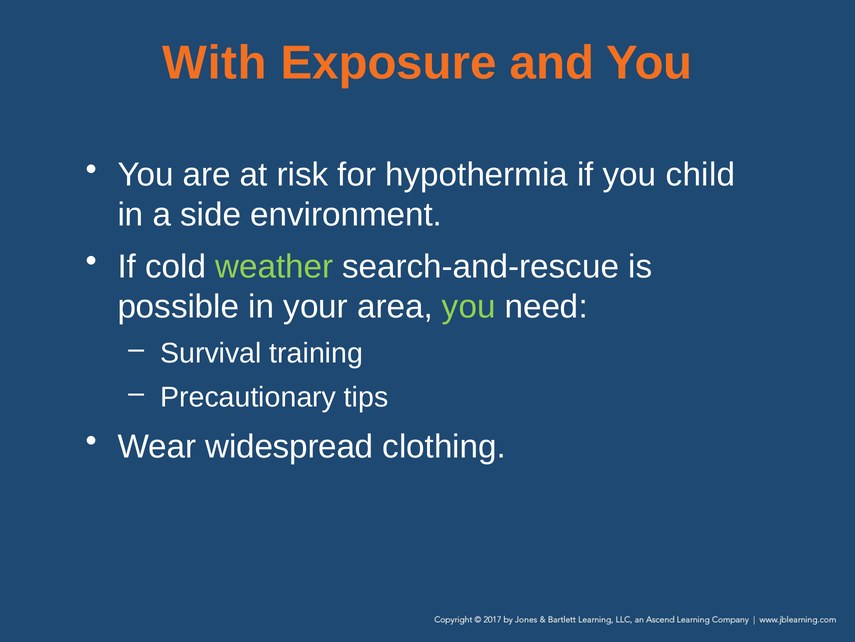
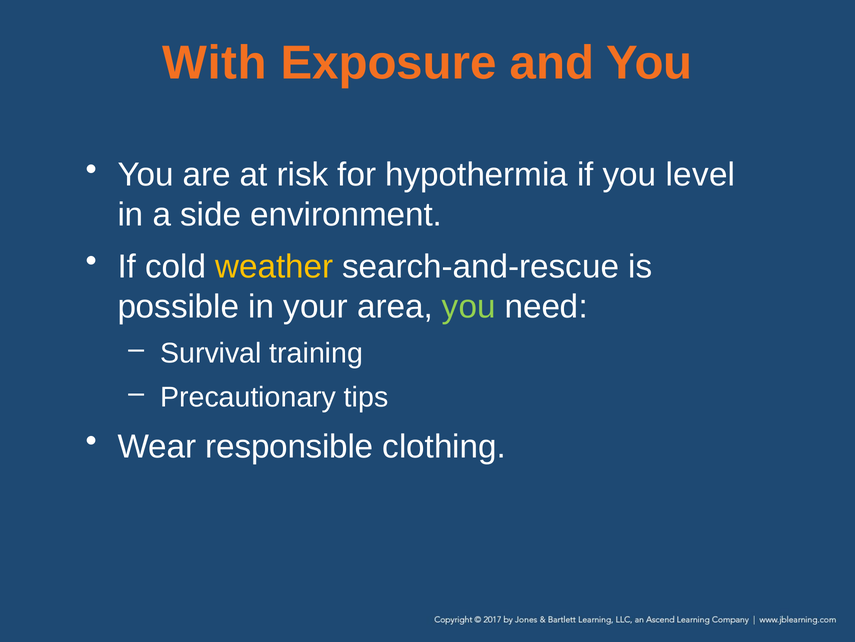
child: child -> level (700, 175)
weather colour: light green -> yellow (274, 266)
widespread: widespread -> responsible (289, 446)
